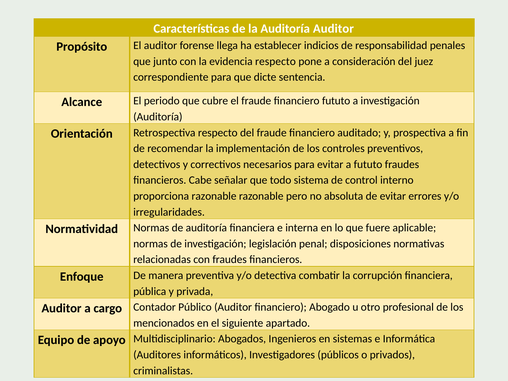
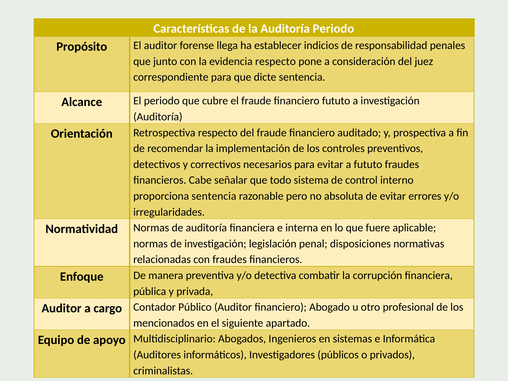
Auditoría Auditor: Auditor -> Periodo (333, 29)
proporciona razonable: razonable -> sentencia (214, 196)
